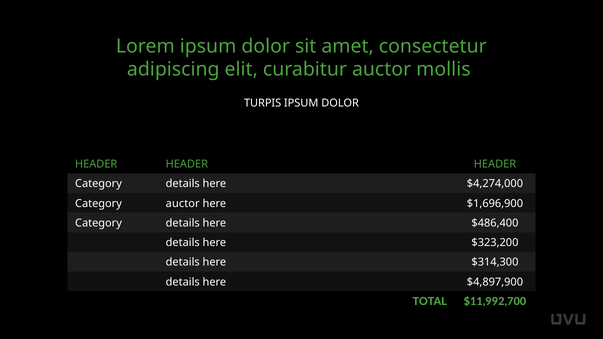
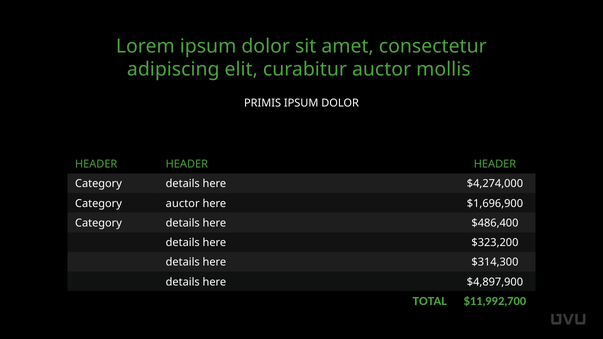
TURPIS: TURPIS -> PRIMIS (263, 103)
